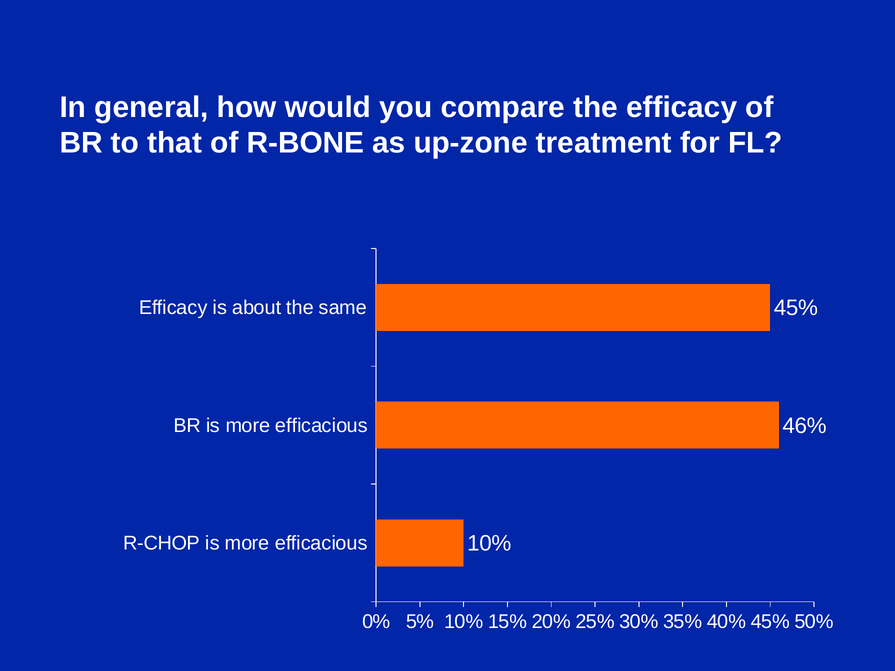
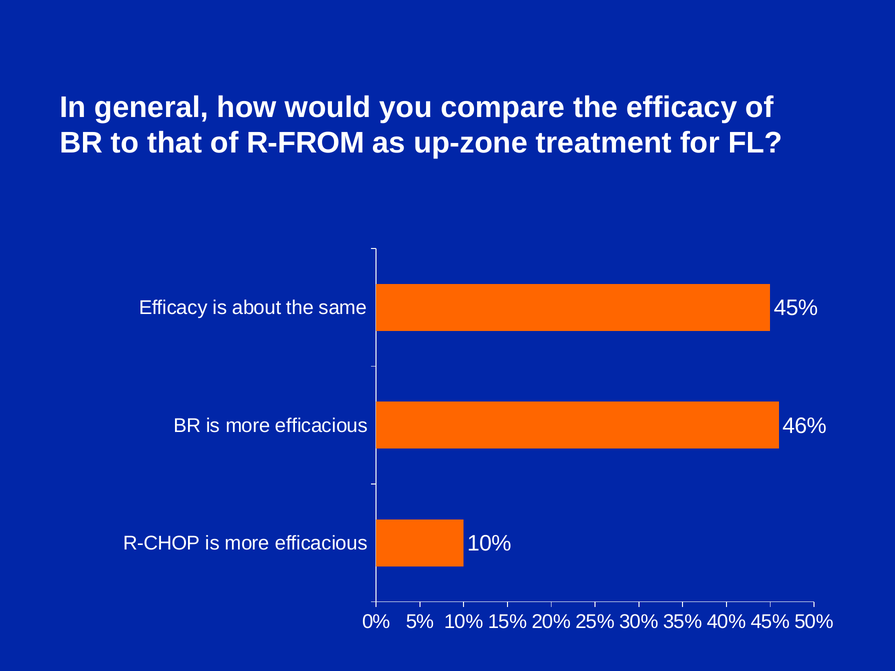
R-BONE: R-BONE -> R-FROM (306, 143)
